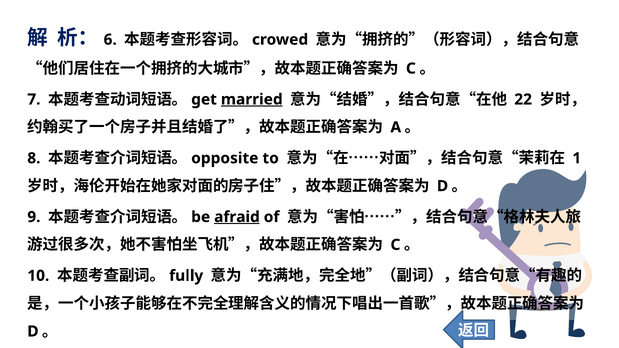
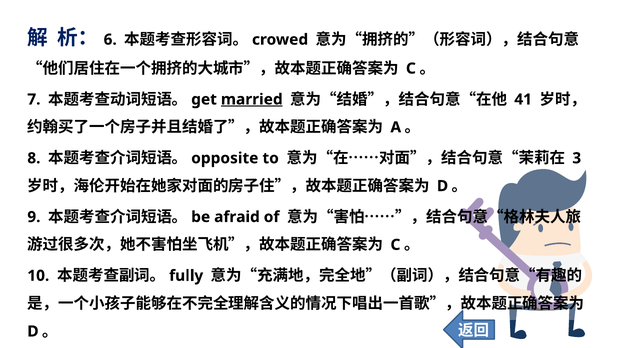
22: 22 -> 41 (523, 99)
1: 1 -> 3 (577, 158)
afraid underline: present -> none (237, 217)
